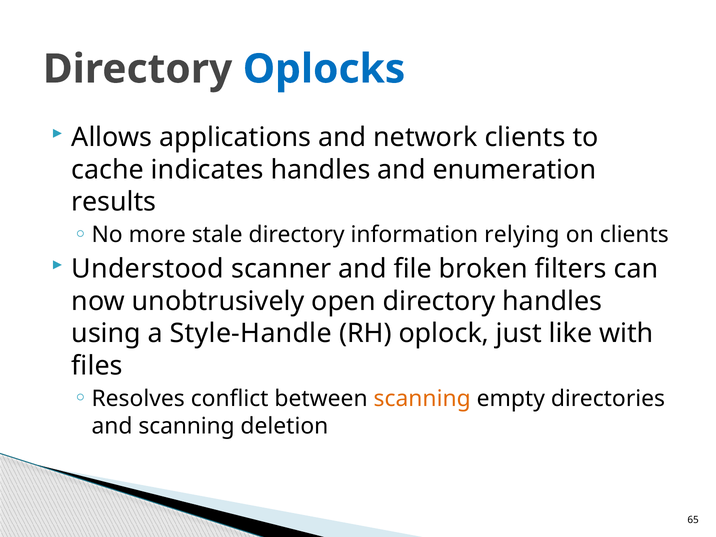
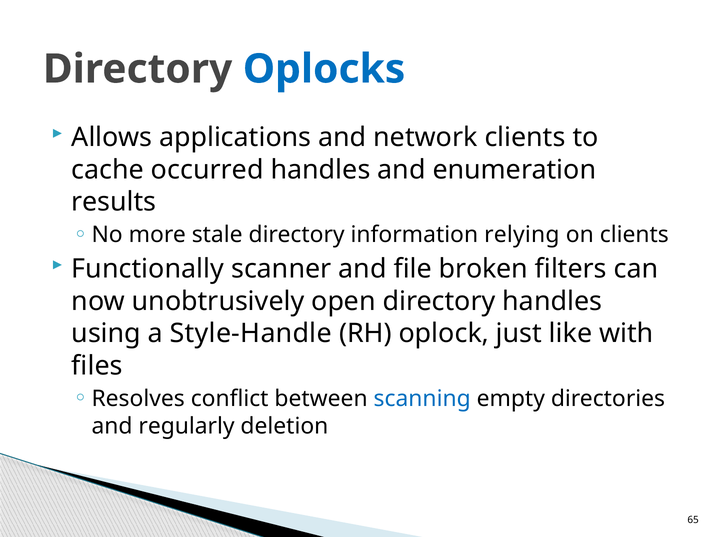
indicates: indicates -> occurred (207, 170)
Understood: Understood -> Functionally (148, 269)
scanning colour: orange -> blue (422, 399)
and scanning: scanning -> regularly (187, 426)
